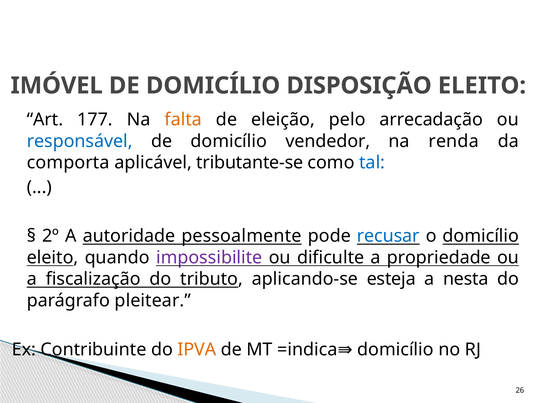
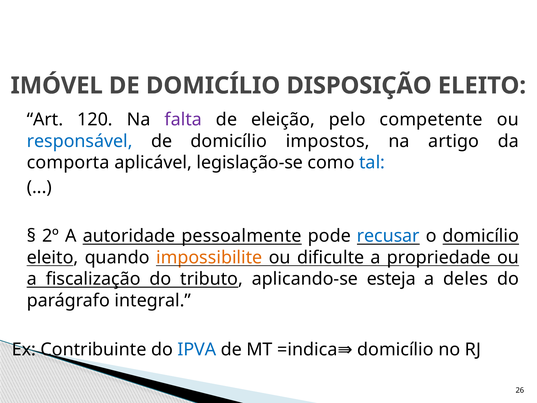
177: 177 -> 120 (95, 120)
falta colour: orange -> purple (183, 120)
arrecadação: arrecadação -> competente (431, 120)
vendedor: vendedor -> impostos (328, 141)
renda: renda -> artigo (454, 141)
tributante-se: tributante-se -> legislação-se (250, 163)
impossibilite colour: purple -> orange (209, 257)
nesta: nesta -> deles (466, 279)
pleitear: pleitear -> integral (153, 300)
IPVA colour: orange -> blue (197, 349)
